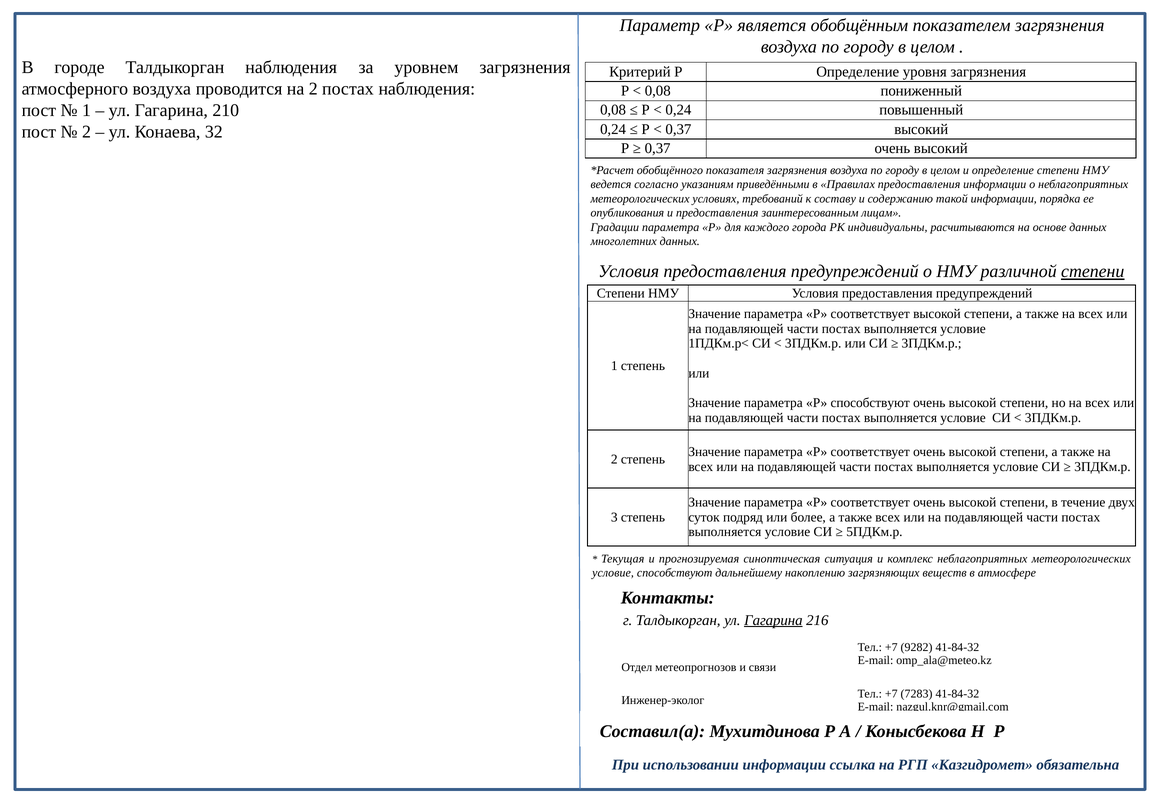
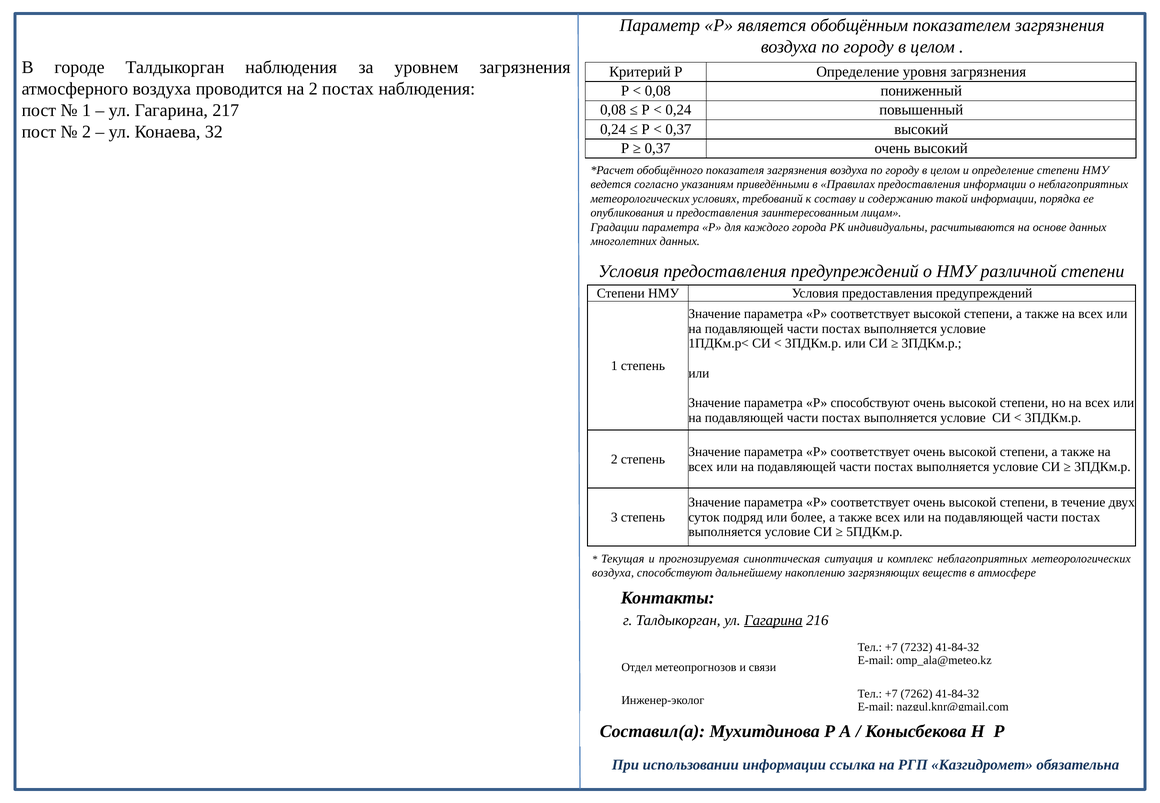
210: 210 -> 217 (226, 110)
степени underline: present -> none (1093, 272)
условие: условие -> воздуха (613, 573)
9282: 9282 -> 7232 (917, 647)
7283: 7283 -> 7262 (917, 694)
